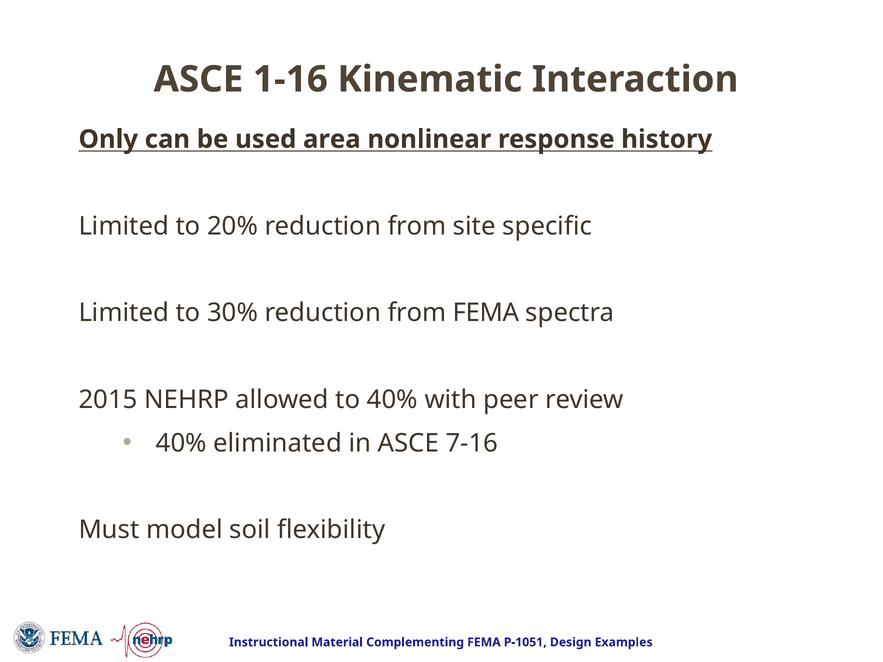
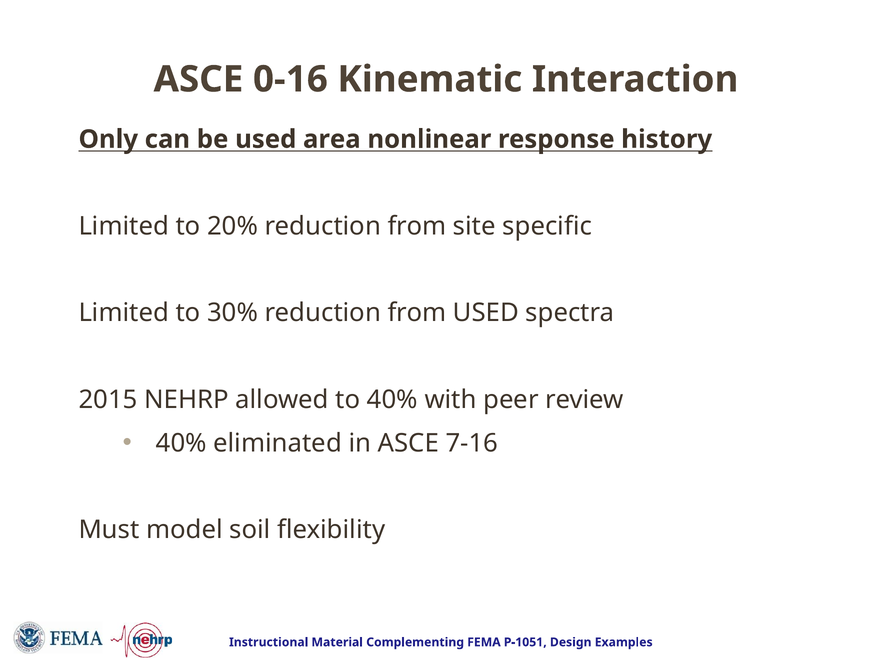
1-16: 1-16 -> 0-16 (290, 79)
from FEMA: FEMA -> USED (486, 313)
